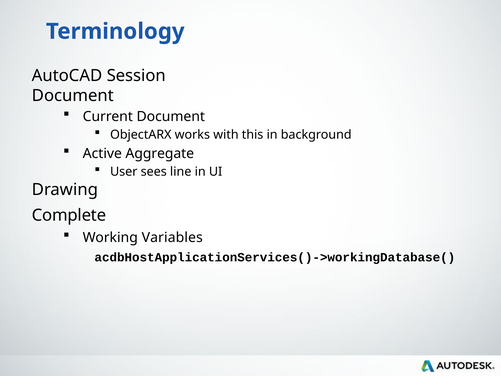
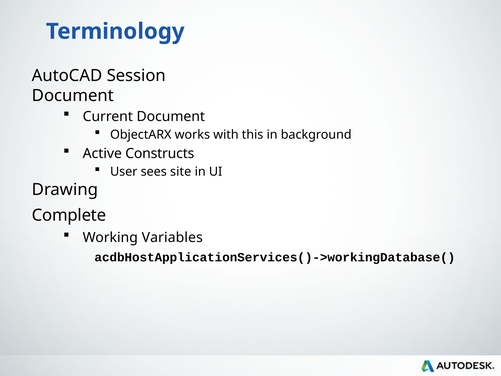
Aggregate: Aggregate -> Constructs (160, 153)
line: line -> site (181, 172)
